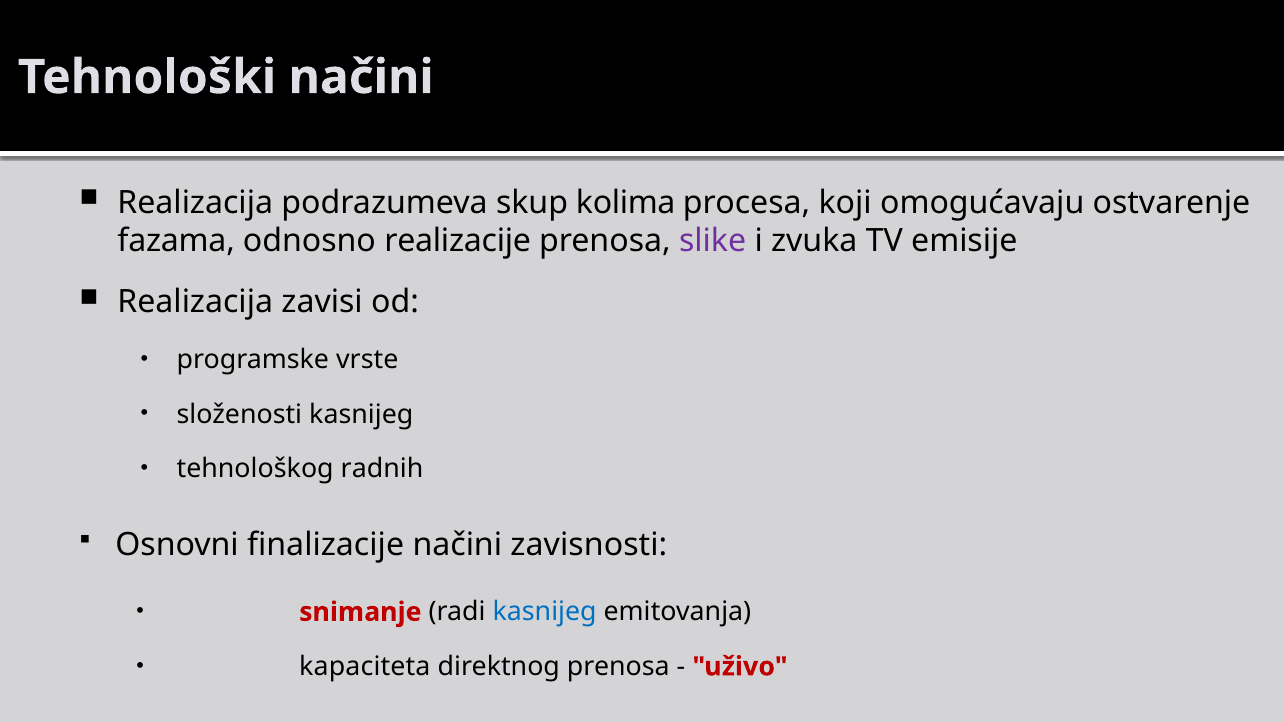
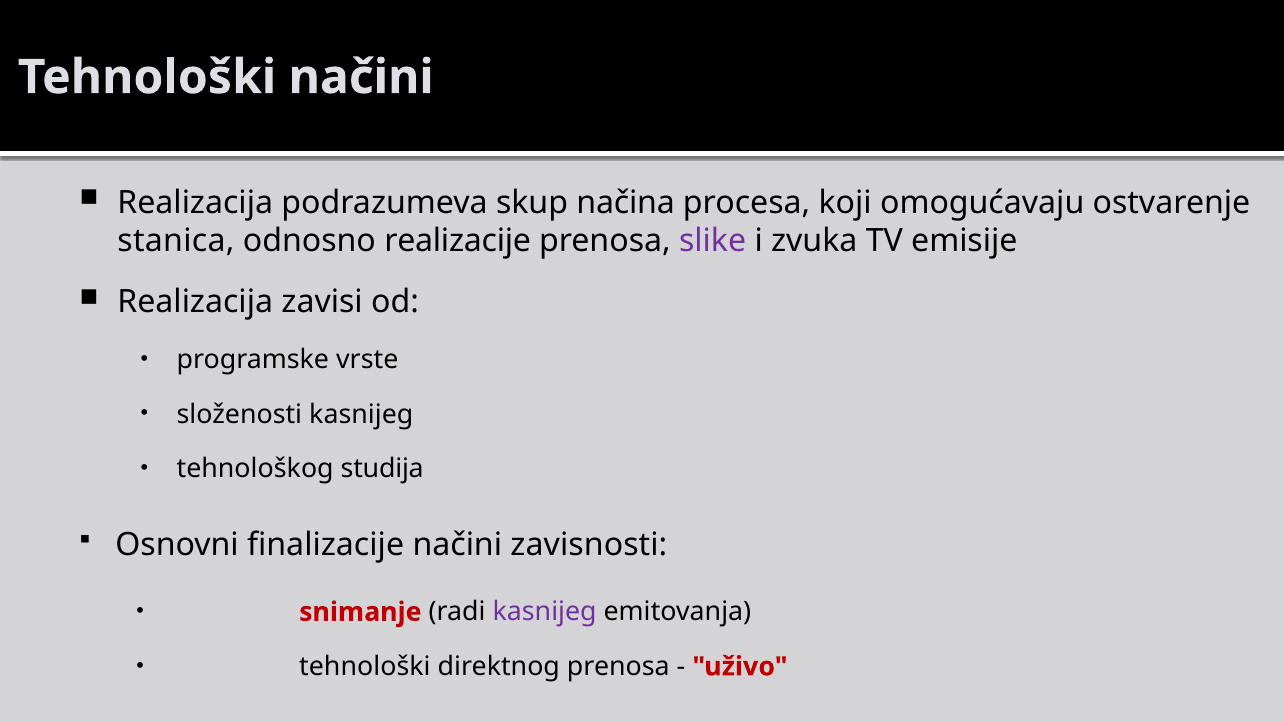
kolima: kolima -> načina (626, 203)
fazama: fazama -> stanica (176, 241)
radnih: radnih -> studija (382, 469)
kasnijeg colour: blue -> purple (545, 612)
kapaciteta: kapaciteta -> tehnološki (365, 667)
